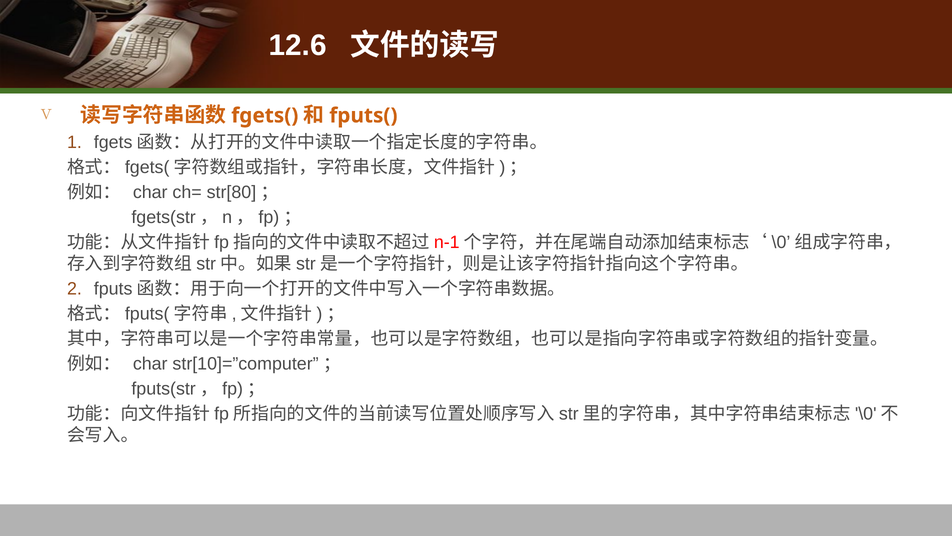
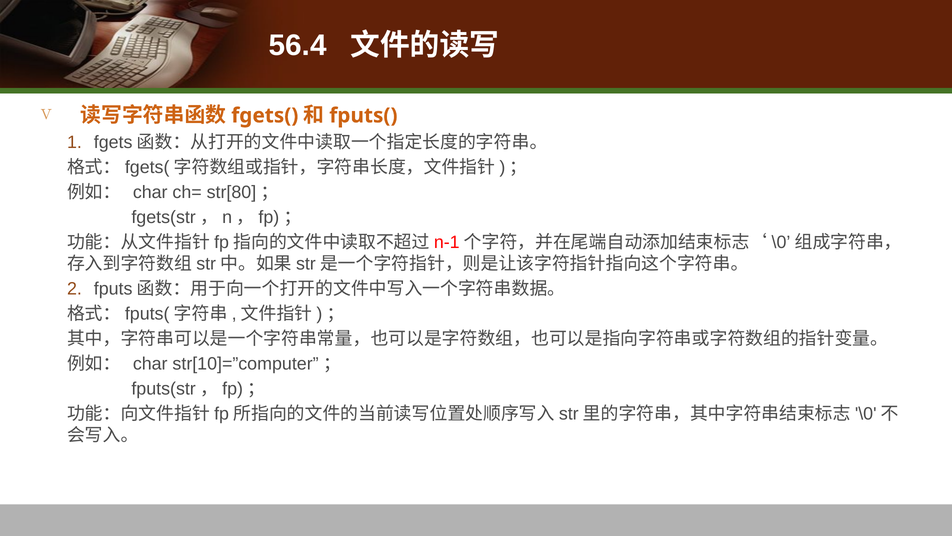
12.6: 12.6 -> 56.4 (298, 46)
